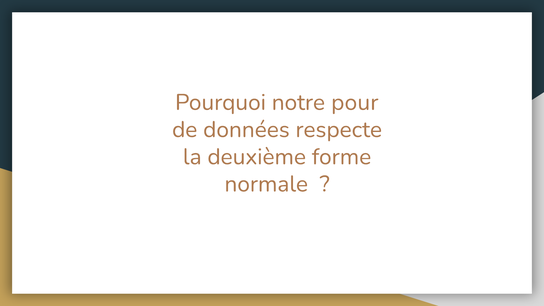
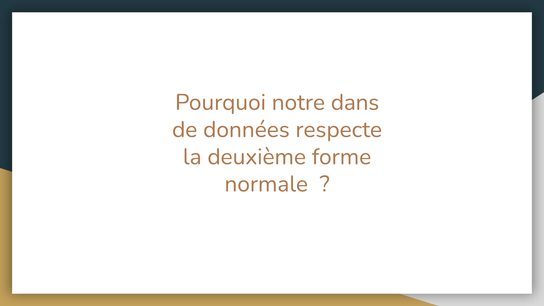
pour: pour -> dans (355, 102)
